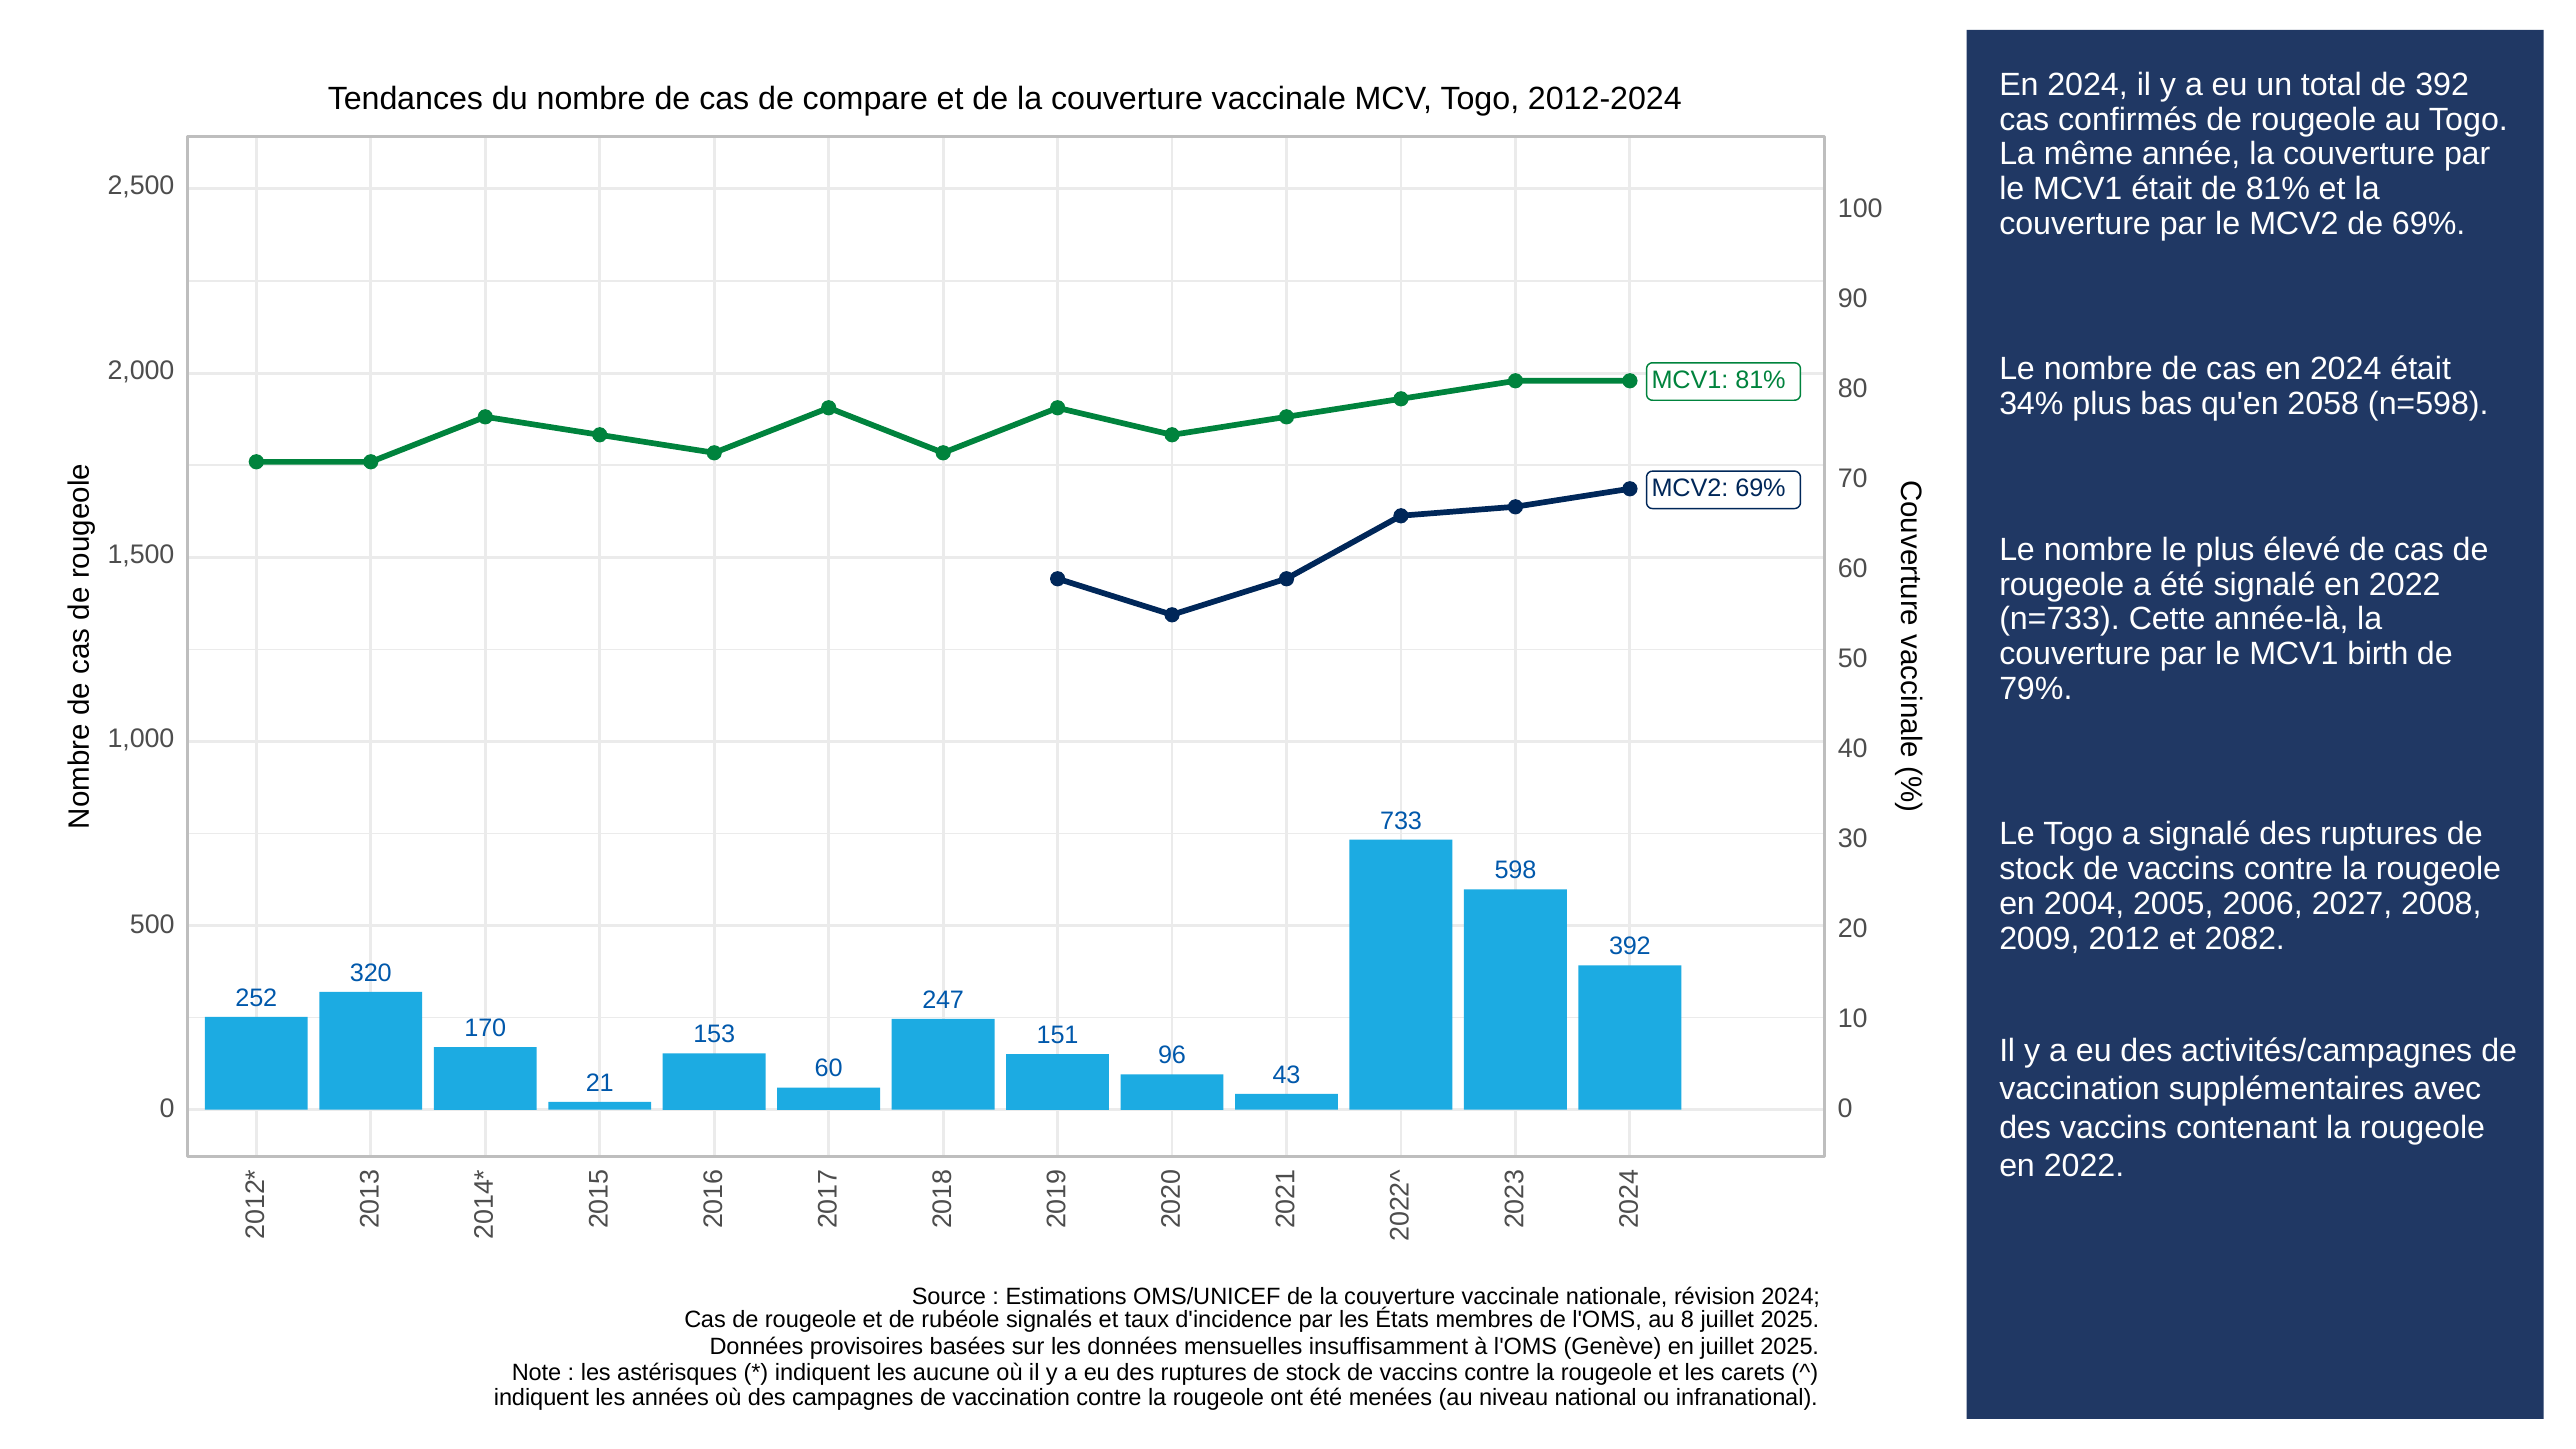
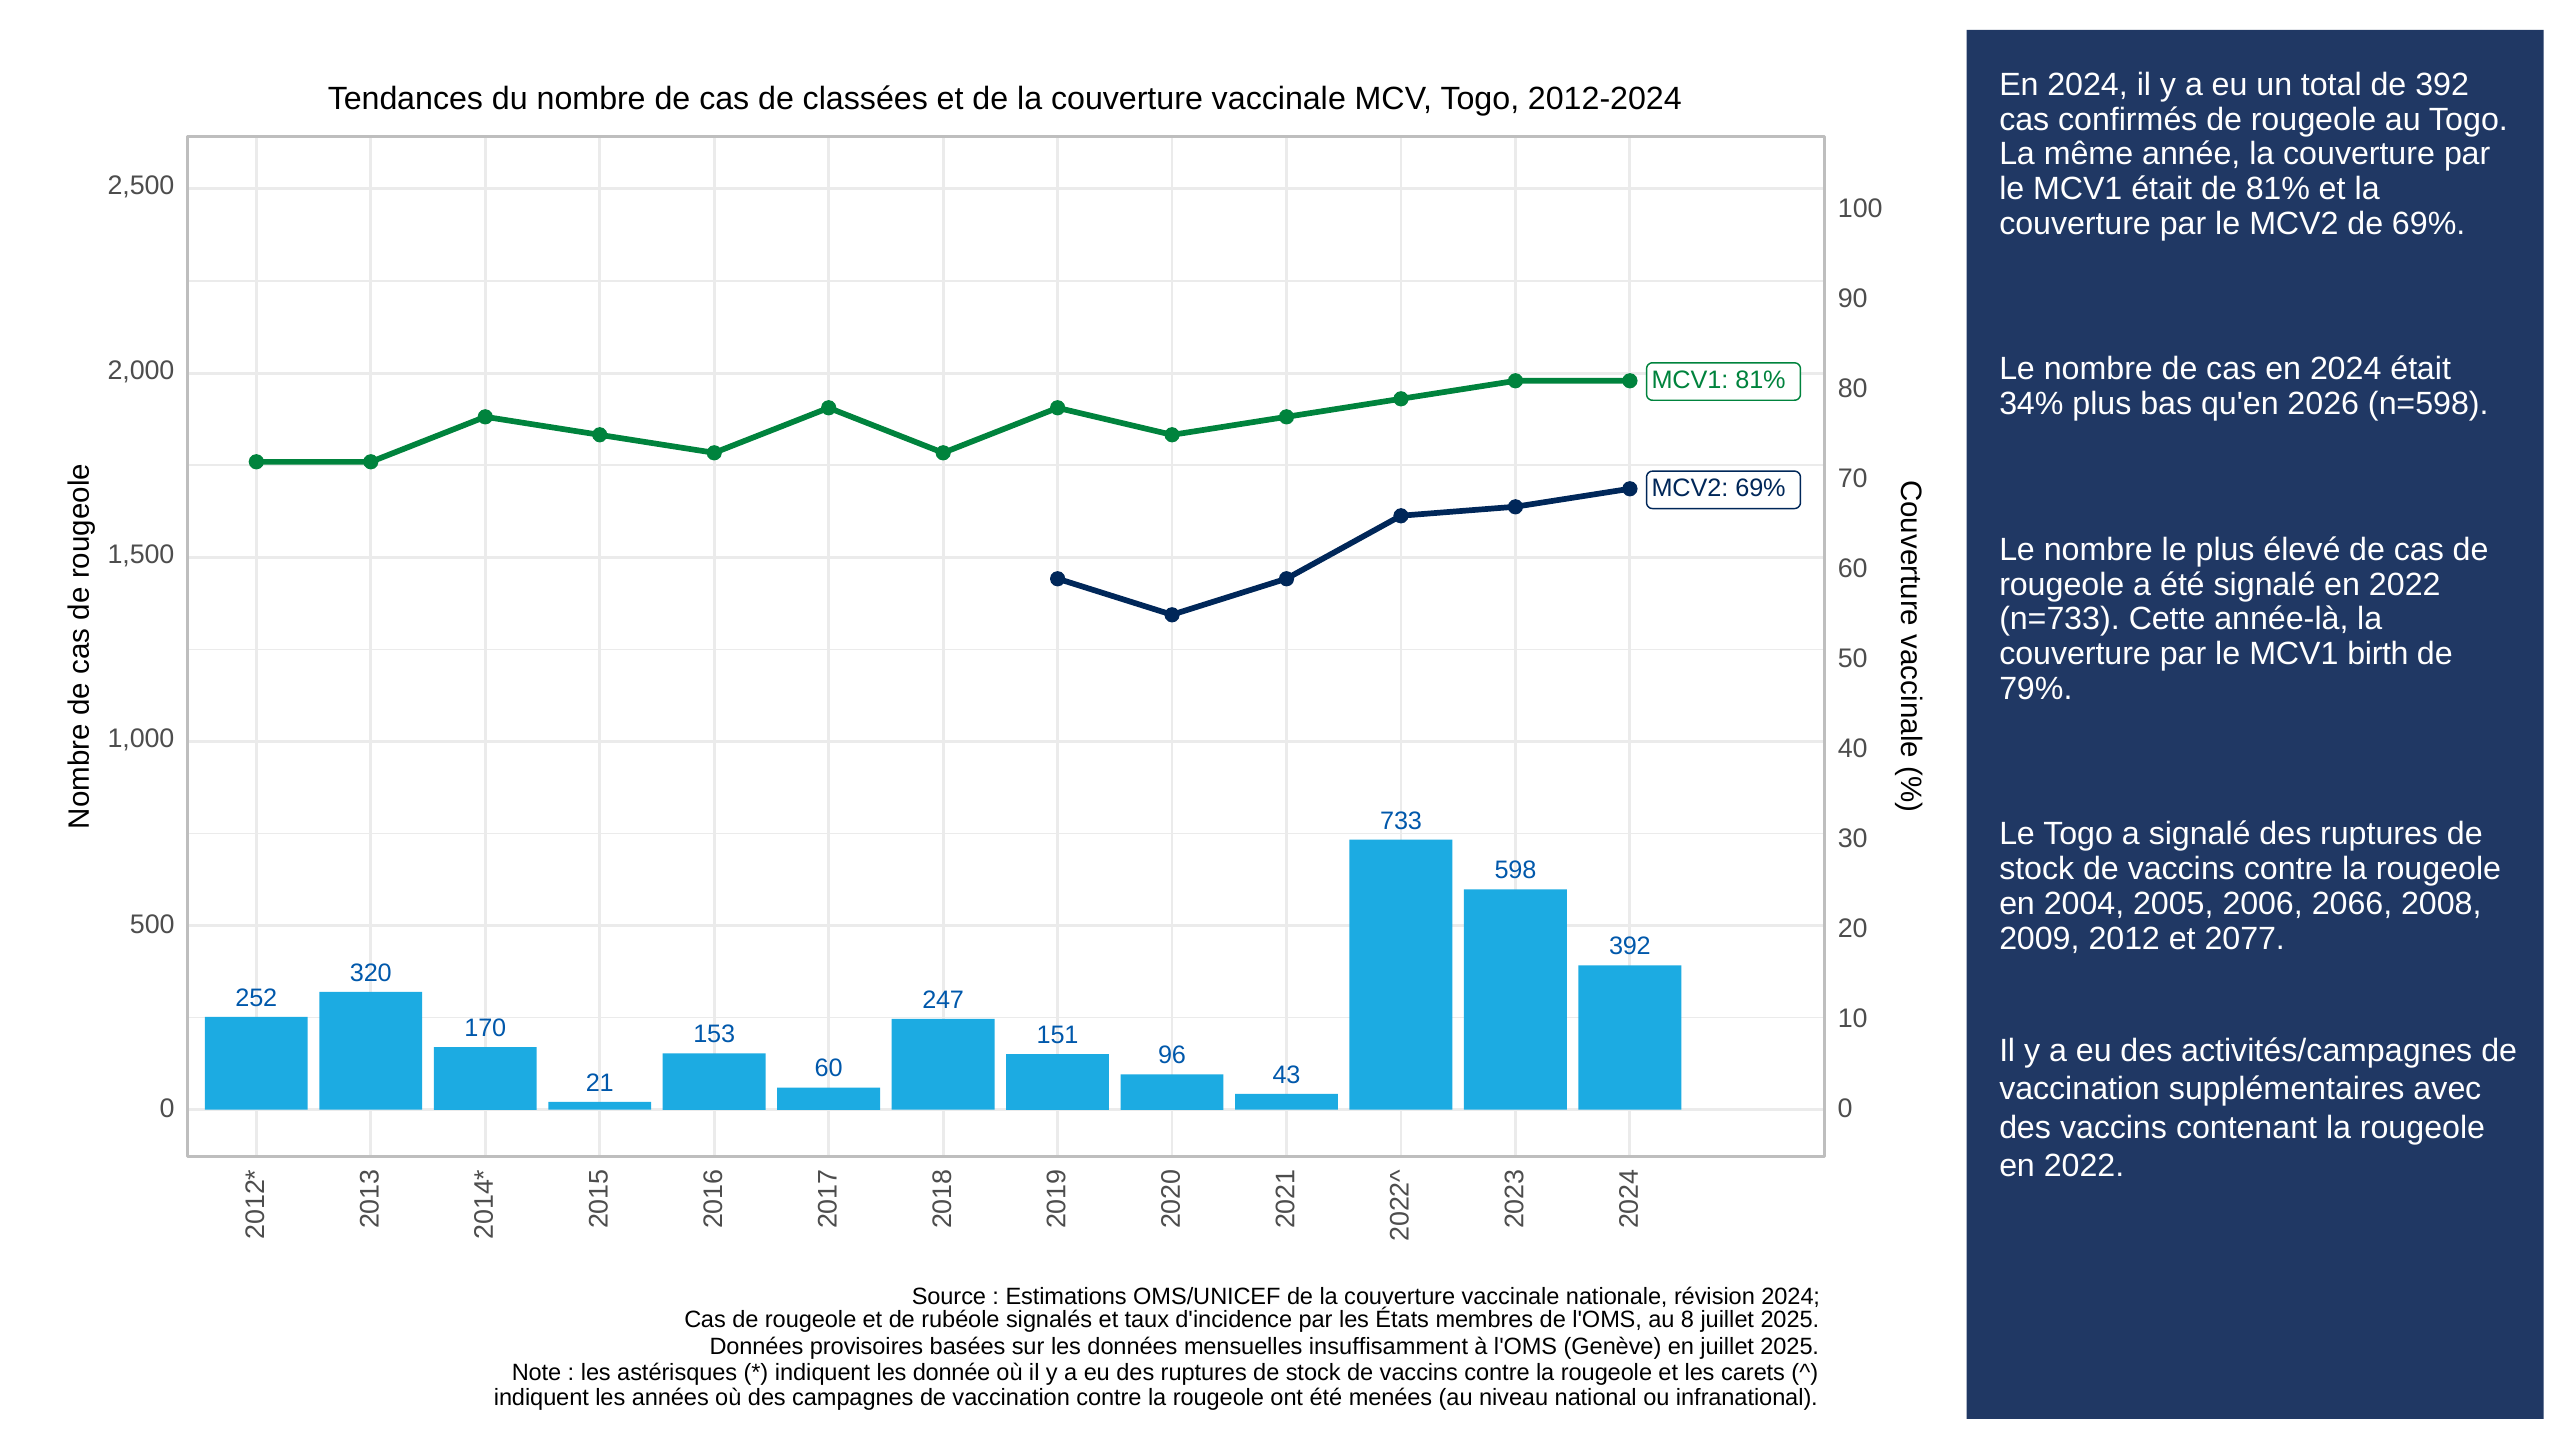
compare: compare -> classées (865, 99)
2058: 2058 -> 2026 (2323, 404)
2027: 2027 -> 2066 (2352, 904)
2082: 2082 -> 2077 (2245, 939)
aucune: aucune -> donnée (952, 1373)
